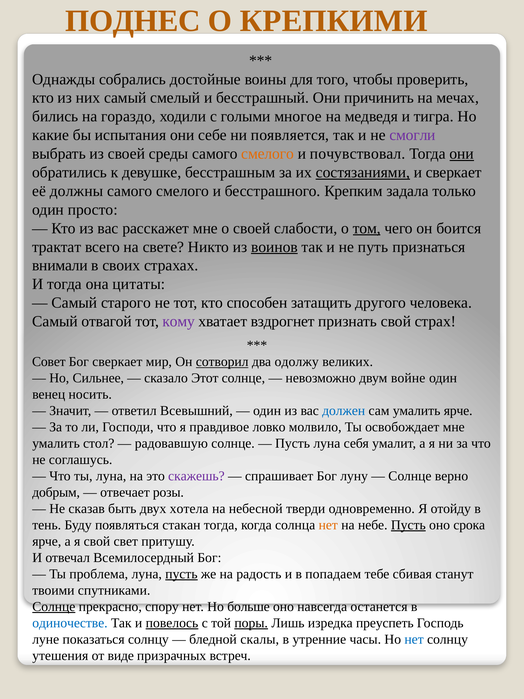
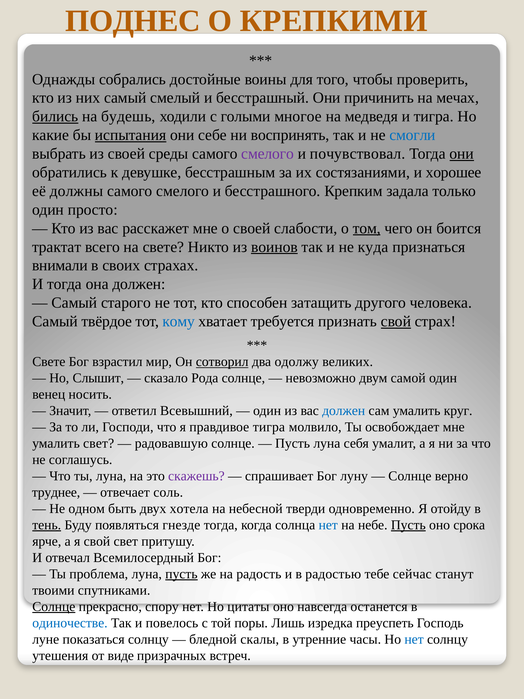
бились underline: none -> present (55, 116)
гораздо: гораздо -> будешь (128, 116)
испытания underline: none -> present (131, 135)
появляется: появляется -> воспринять (290, 135)
смогли colour: purple -> blue (413, 135)
смелого colour: orange -> purple (268, 154)
состязаниями underline: present -> none (363, 172)
и сверкает: сверкает -> хорошее (454, 172)
путь: путь -> куда (373, 247)
она цитаты: цитаты -> должен (139, 284)
отвагой: отвагой -> твёрдое (107, 321)
кому colour: purple -> blue (179, 321)
вздрогнет: вздрогнет -> требуется (283, 321)
свой underline: none -> present (396, 321)
Совет: Совет -> Свете (49, 362)
Бог сверкает: сверкает -> взрастил (117, 362)
Сильнее: Сильнее -> Слышит (98, 378)
Этот: Этот -> Рода (205, 378)
войне: войне -> самой (408, 378)
умалить ярче: ярче -> круг (458, 411)
правдивое ловко: ловко -> тигра (269, 427)
умалить стол: стол -> свет (99, 443)
добрым: добрым -> труднее (56, 492)
розы: розы -> соль (168, 492)
сказав: сказав -> одном (87, 508)
тень underline: none -> present (47, 525)
стакан: стакан -> гнезде (181, 525)
нет colour: orange -> blue (328, 525)
попадаем: попадаем -> радостью (333, 574)
сбивая: сбивая -> сейчас (412, 574)
больше: больше -> цитаты (248, 606)
повелось underline: present -> none (172, 623)
поры underline: present -> none (251, 623)
